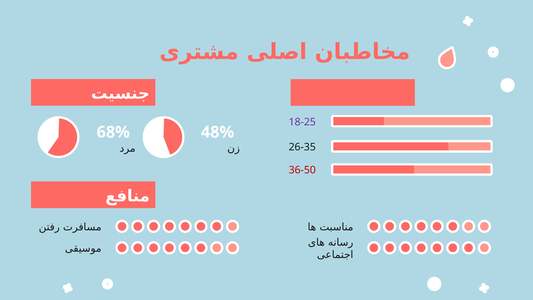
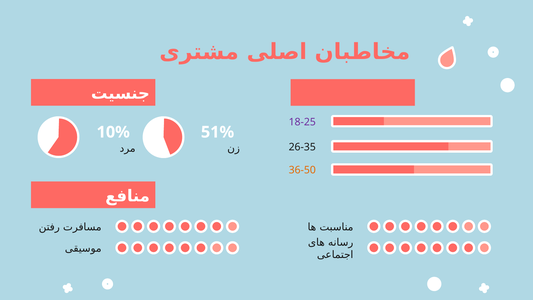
68%: 68% -> 10% (113, 132)
48%: 48% -> 51% (218, 132)
36-50 colour: red -> orange (302, 170)
